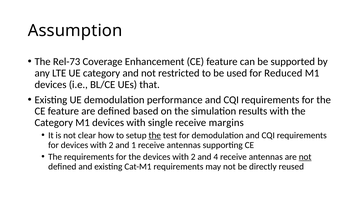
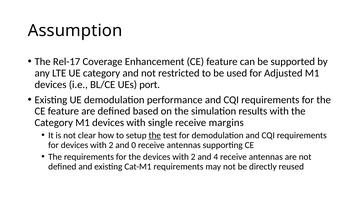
Rel-73: Rel-73 -> Rel-17 (67, 62)
Reduced: Reduced -> Adjusted (283, 73)
that: that -> port (150, 84)
1: 1 -> 0 (134, 145)
not underline: present -> none (305, 157)
